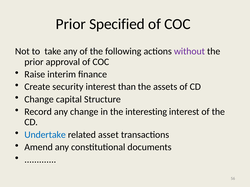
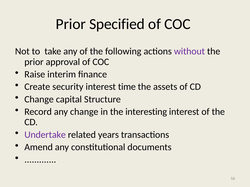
than: than -> time (127, 87)
Undertake colour: blue -> purple (45, 135)
asset: asset -> years (108, 135)
